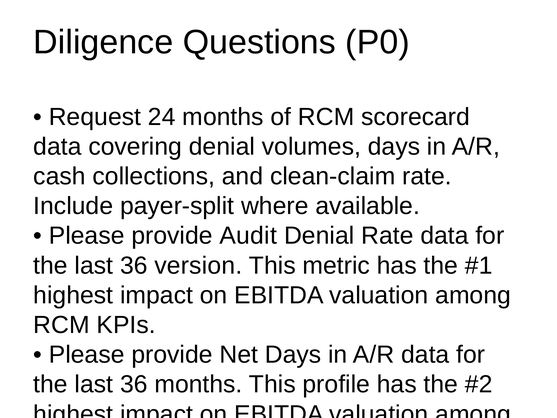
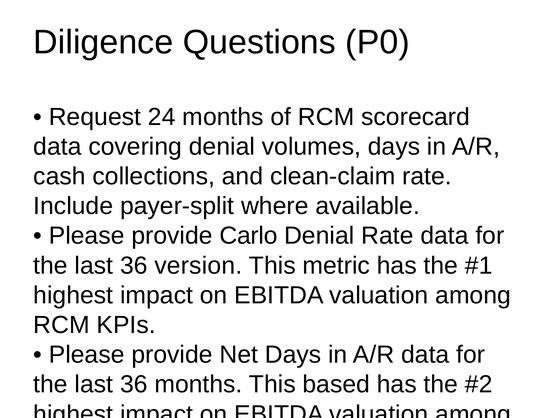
Audit: Audit -> Carlo (248, 236)
profile: profile -> based (336, 384)
